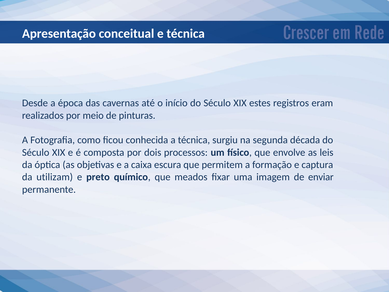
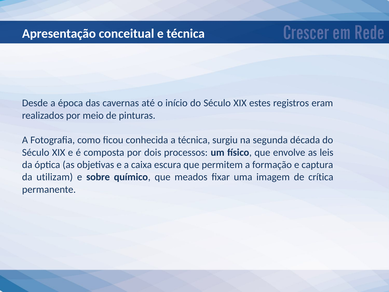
preto: preto -> sobre (98, 177)
enviar: enviar -> crítica (321, 177)
